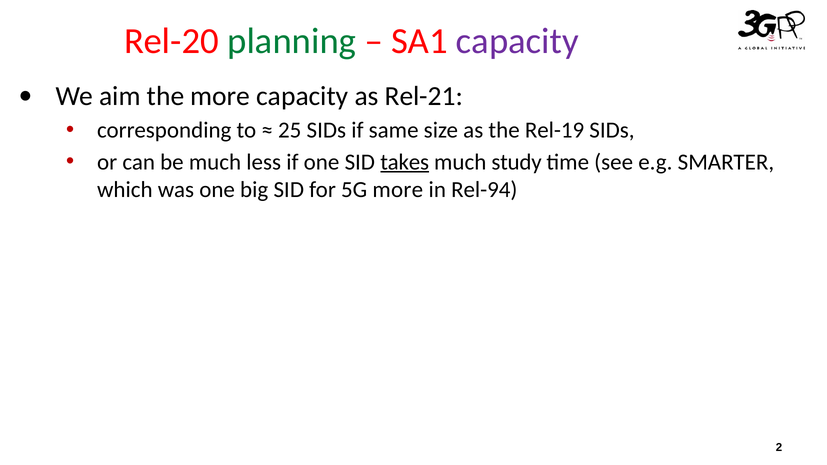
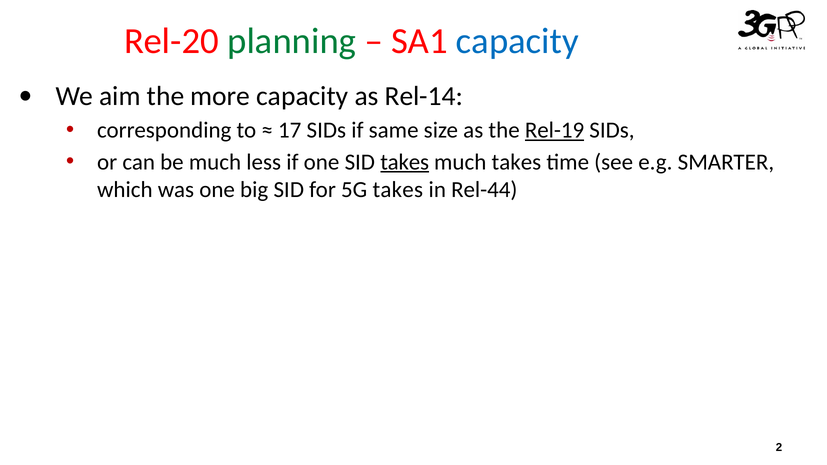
capacity colour: purple -> blue (517, 41)
Rel-21: Rel-21 -> Rel-14 (424, 96)
25: 25 -> 17 (290, 130)
Rel-19 underline: none -> present (555, 130)
much study: study -> takes (516, 162)
5G more: more -> takes (398, 190)
Rel-94: Rel-94 -> Rel-44 (484, 190)
